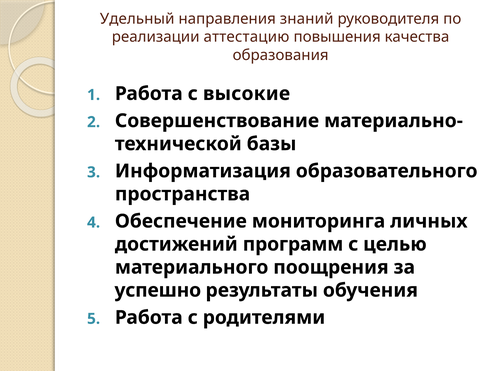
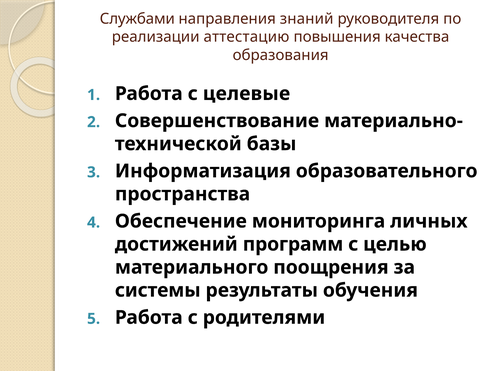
Удельный: Удельный -> Службами (137, 19)
высокие: высокие -> целевые (247, 94)
успешно: успешно -> системы (158, 291)
